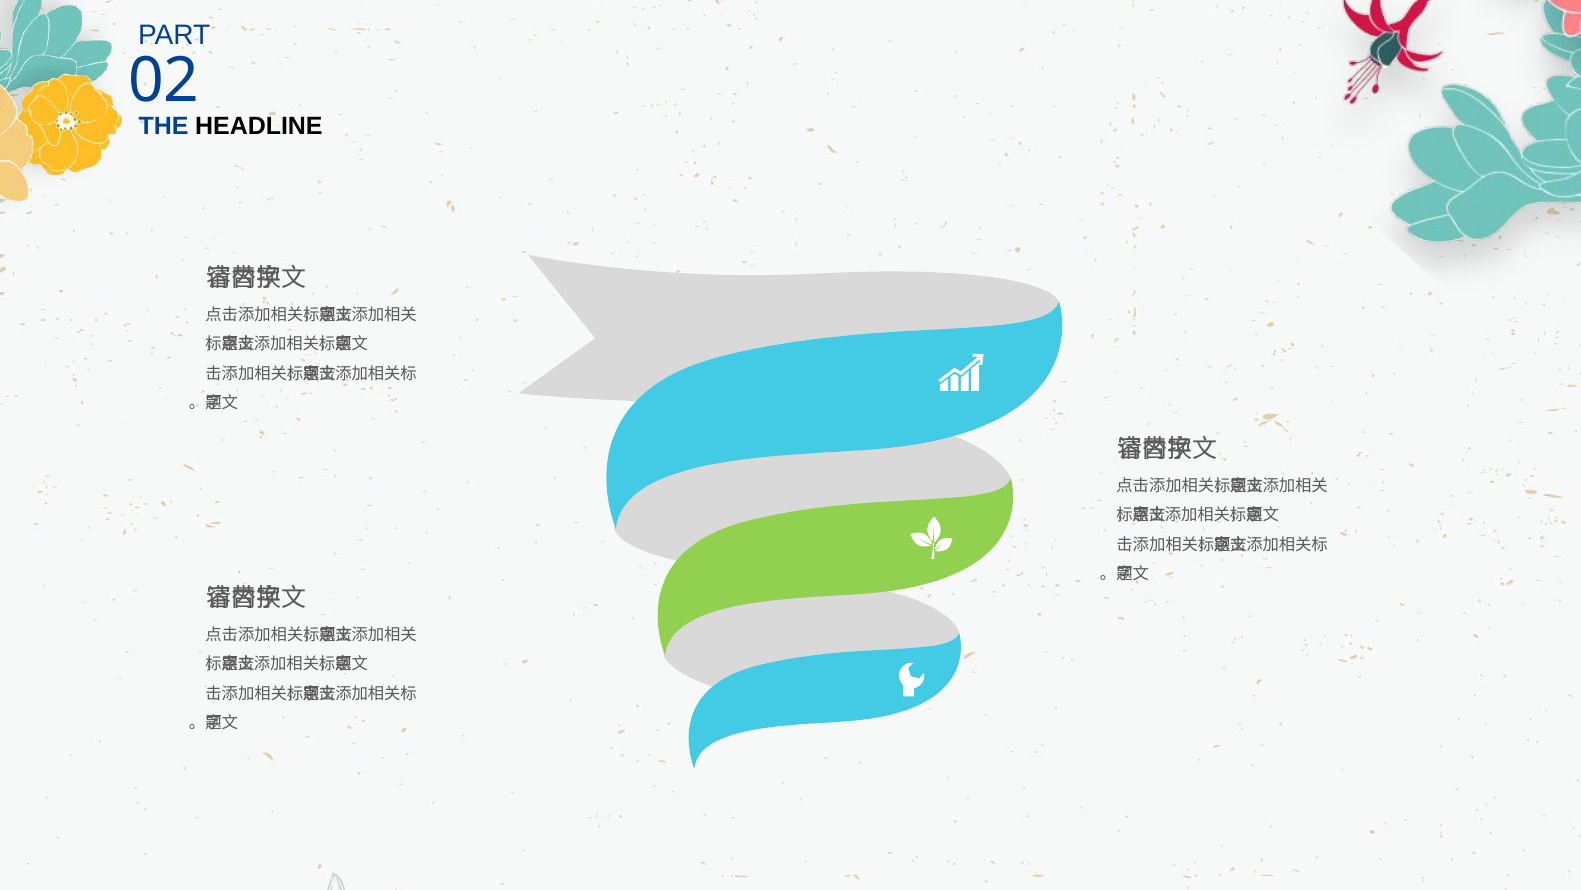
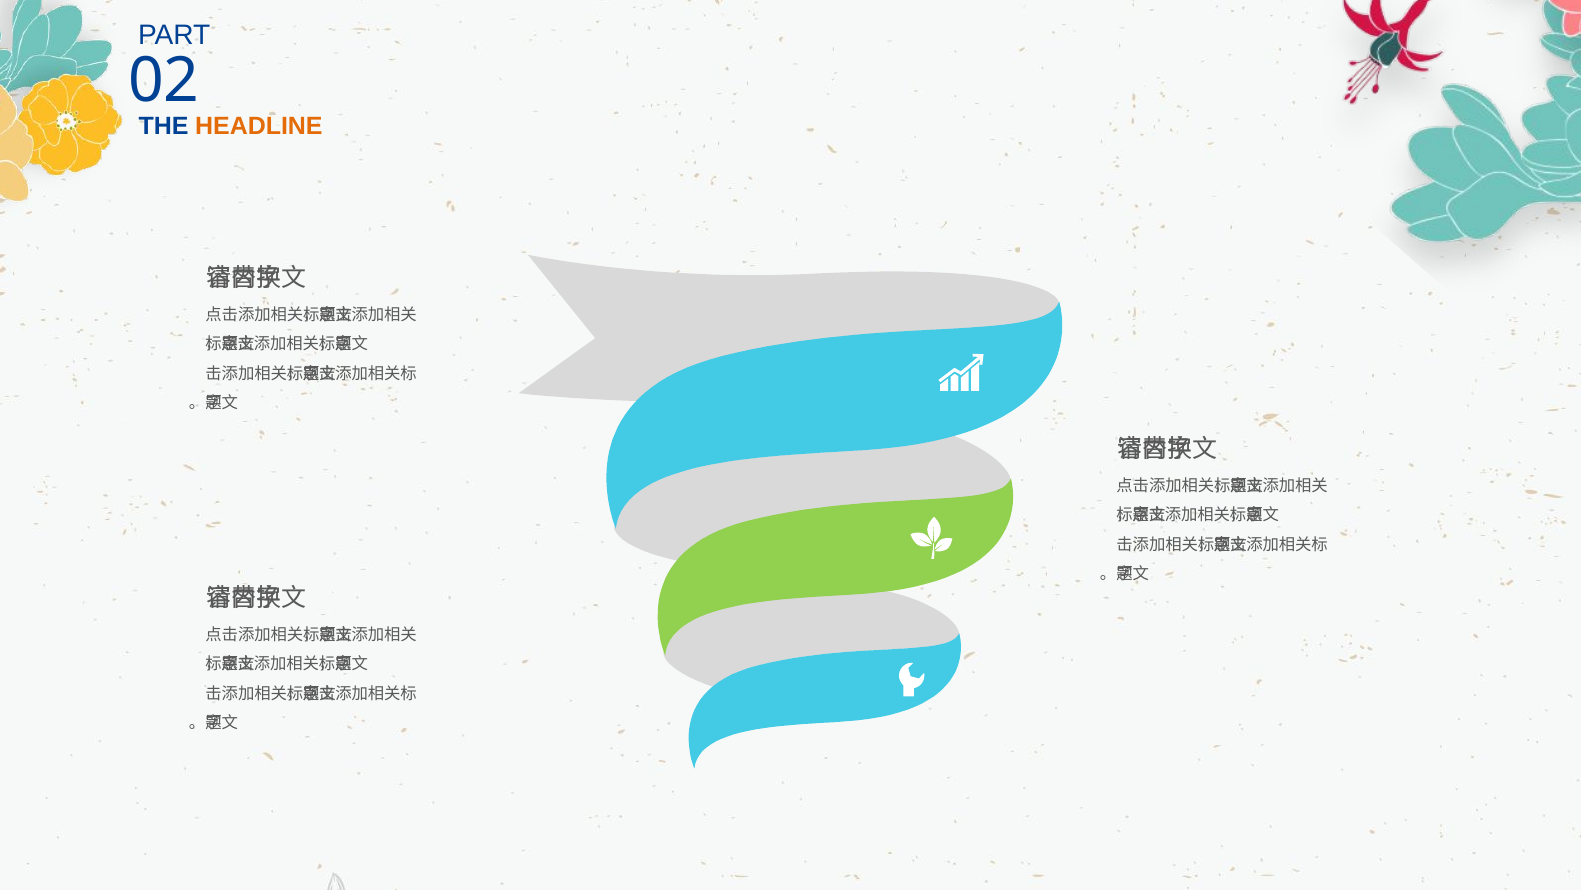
HEADLINE colour: black -> orange (259, 126)
